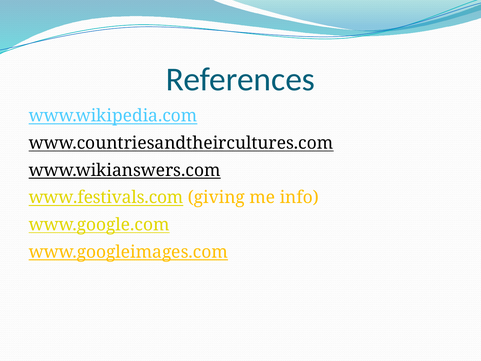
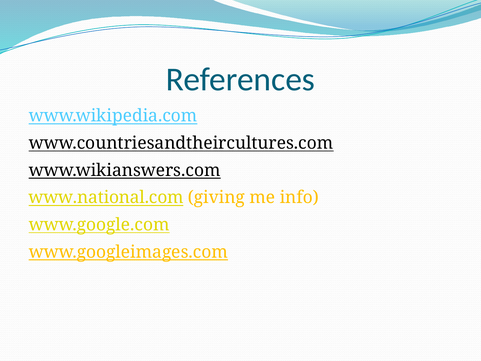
www.festivals.com: www.festivals.com -> www.national.com (106, 197)
